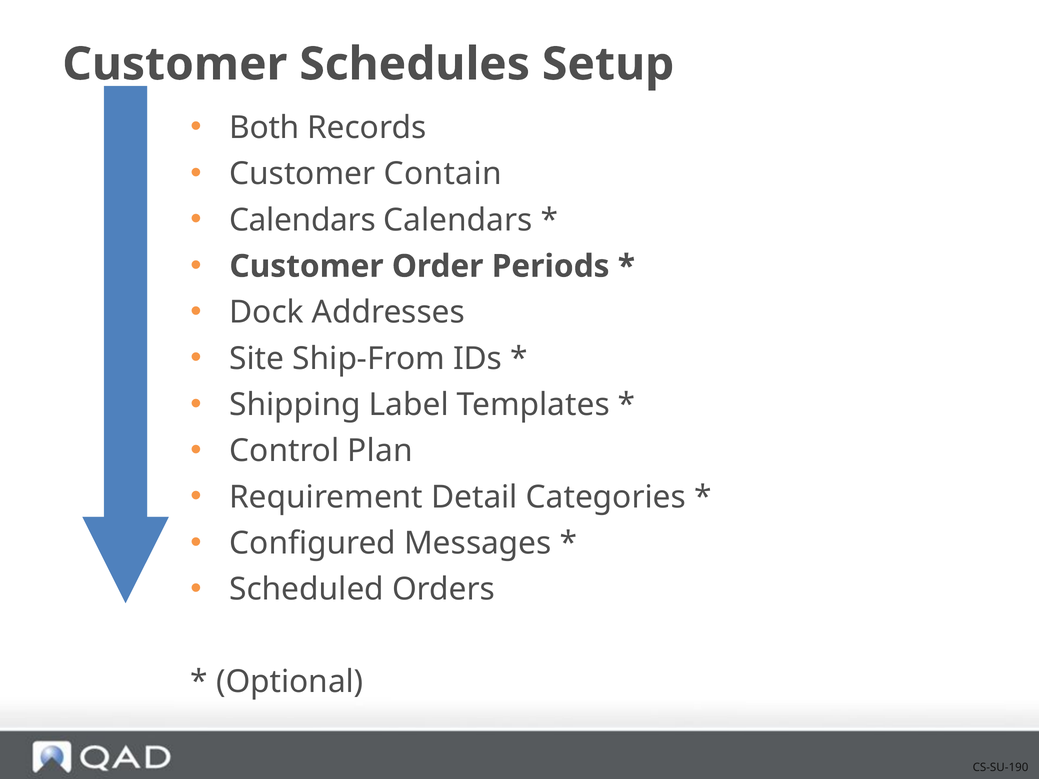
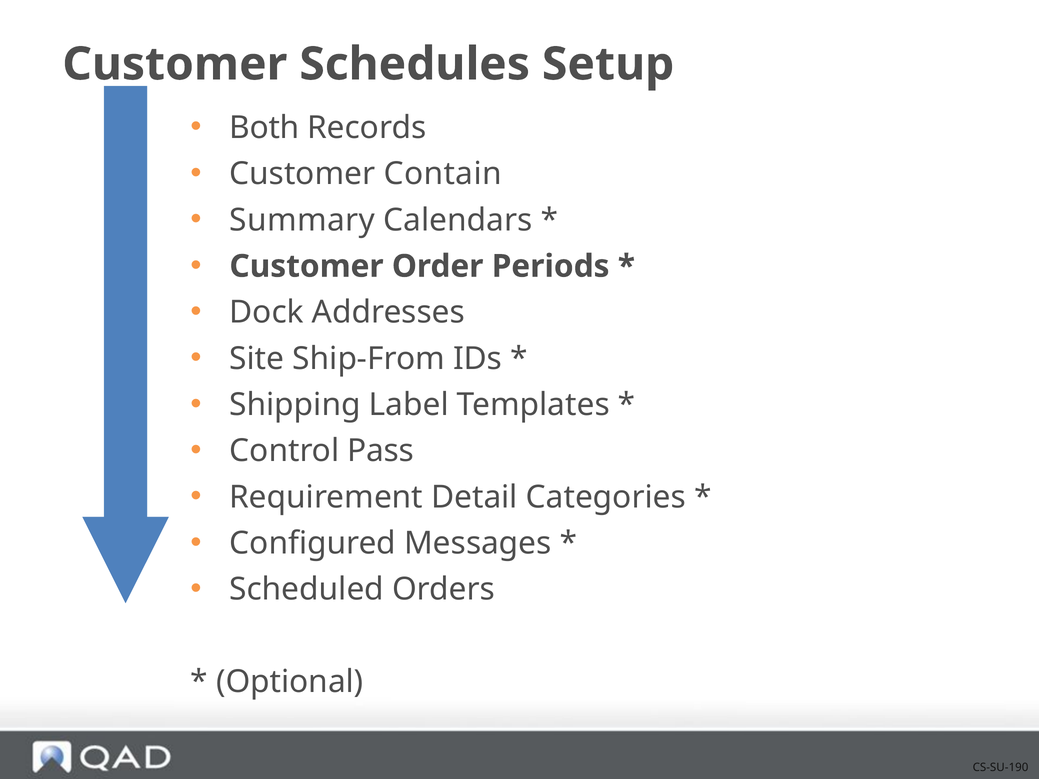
Calendars: Calendars -> Summary (302, 220)
Plan: Plan -> Pass (381, 451)
